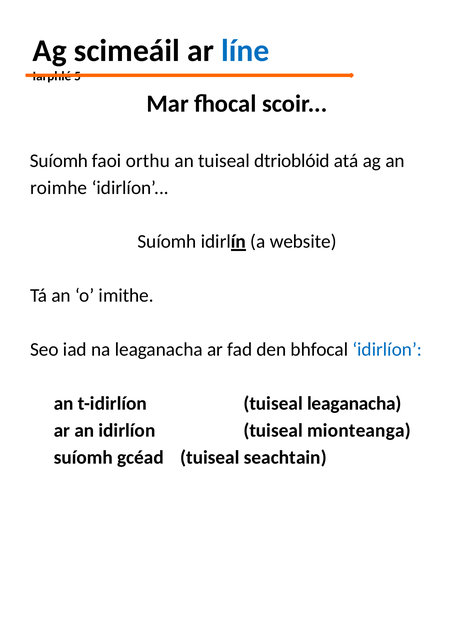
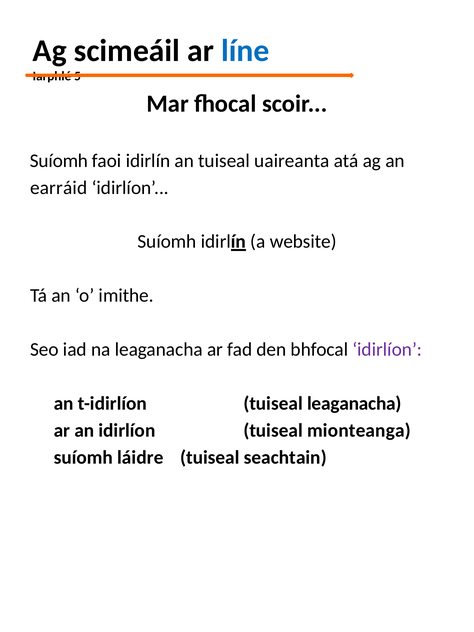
faoi orthu: orthu -> idirlín (148, 161)
dtrioblóid: dtrioblóid -> uaireanta (292, 161)
roimhe: roimhe -> earráid (59, 188)
idirlíon colour: blue -> purple (387, 350)
gcéad: gcéad -> láidre (140, 458)
